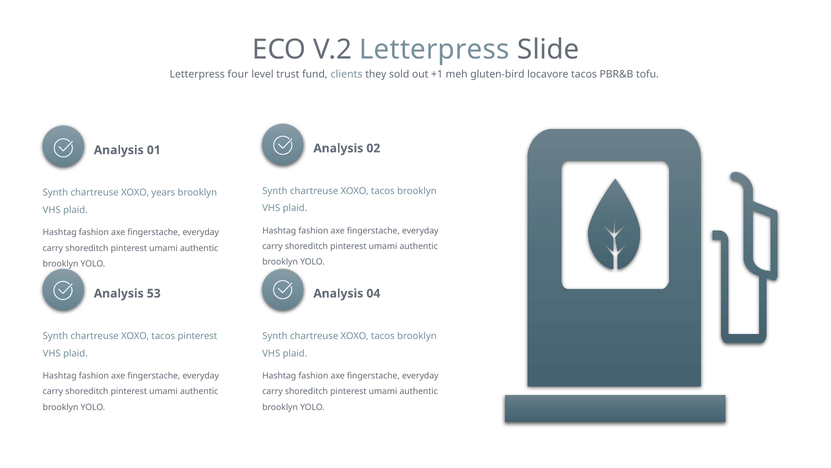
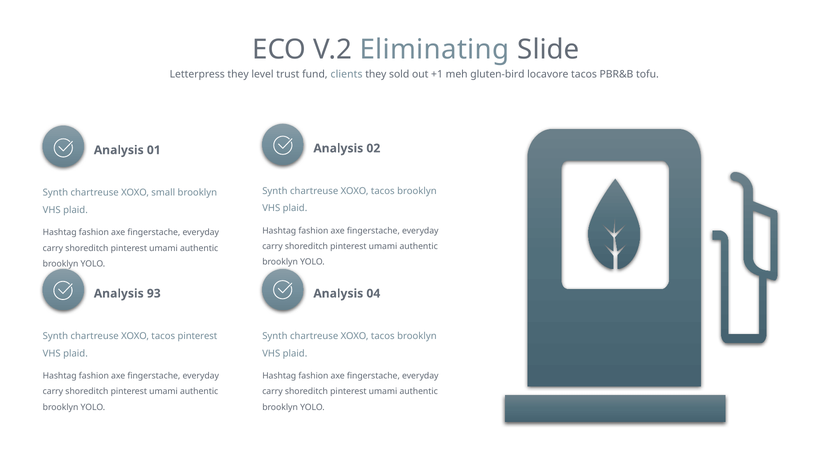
V.2 Letterpress: Letterpress -> Eliminating (434, 49)
Letterpress four: four -> they (238, 74)
years: years -> small (163, 193)
53: 53 -> 93 (154, 293)
